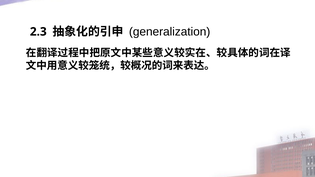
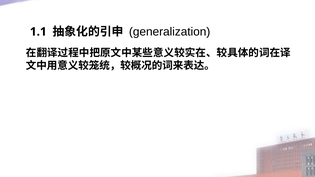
2.3: 2.3 -> 1.1 (38, 32)
